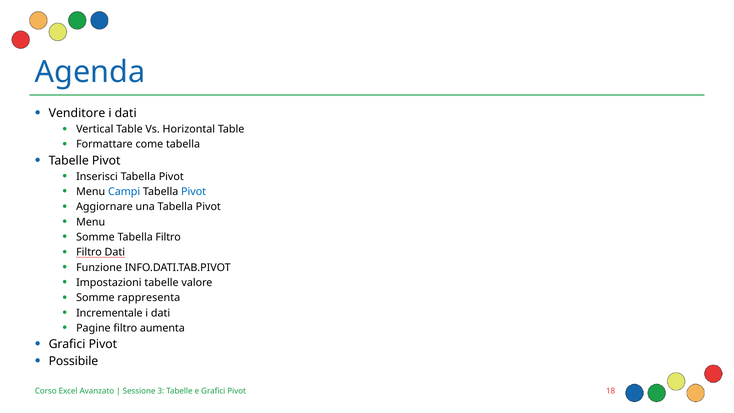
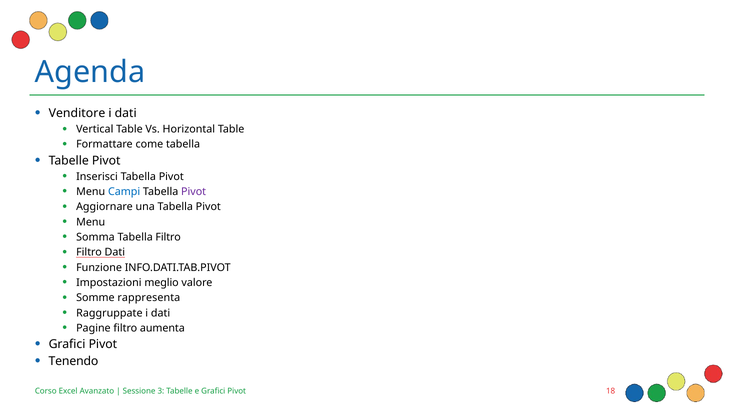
Pivot colour: blue -> purple (194, 192)
Somme: Somme -> Somma (95, 237)
Impostazioni tabelle: tabelle -> meglio (162, 283)
Incrementale: Incrementale -> Raggruppate (109, 313)
Possibile: Possibile -> Tenendo (73, 361)
